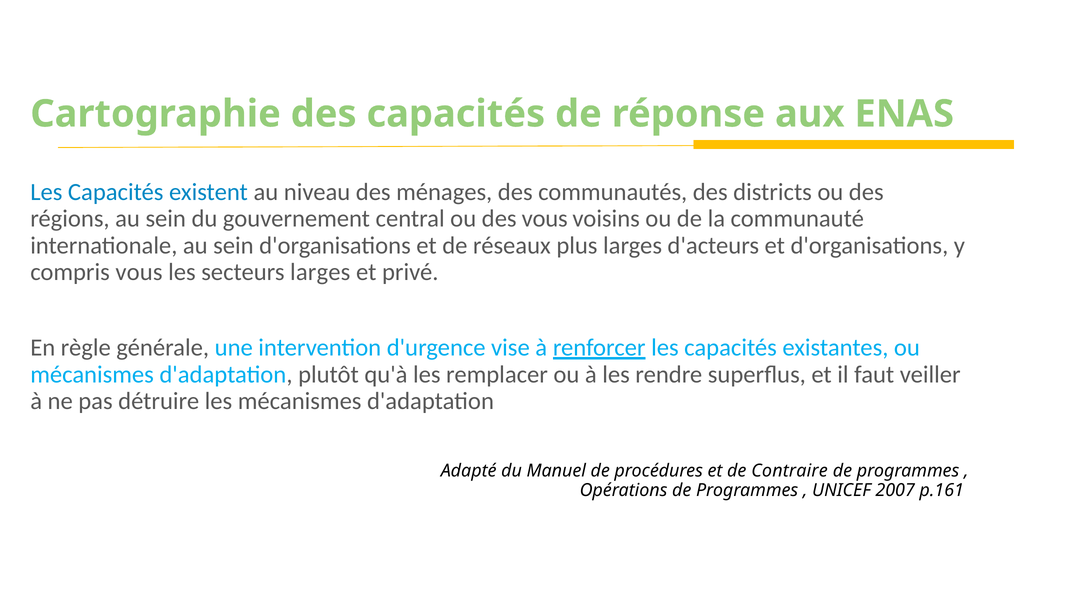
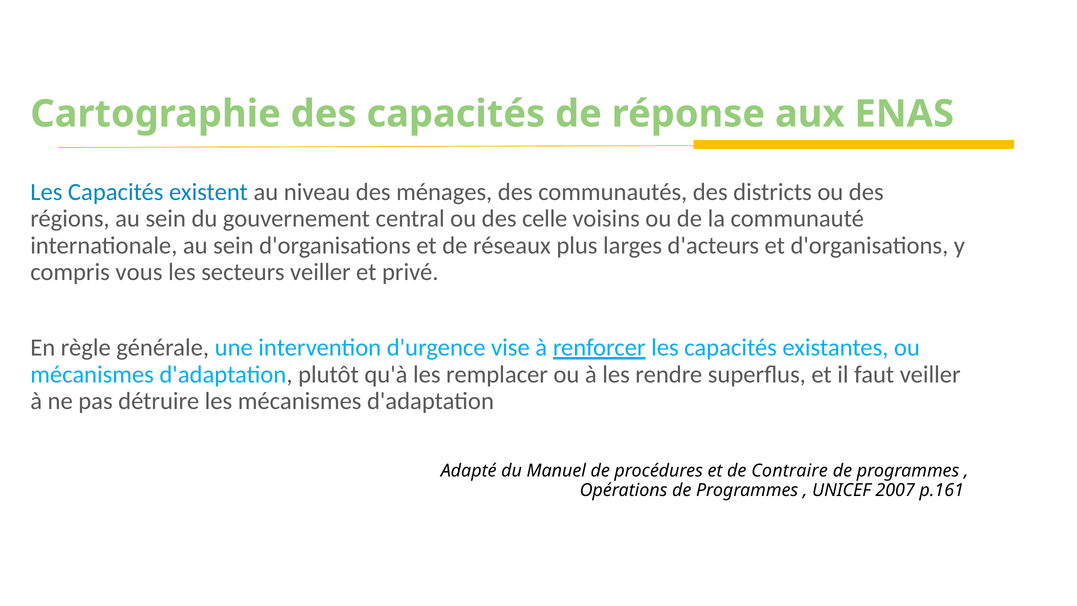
des vous: vous -> celle (545, 219)
secteurs larges: larges -> veiller (320, 272)
